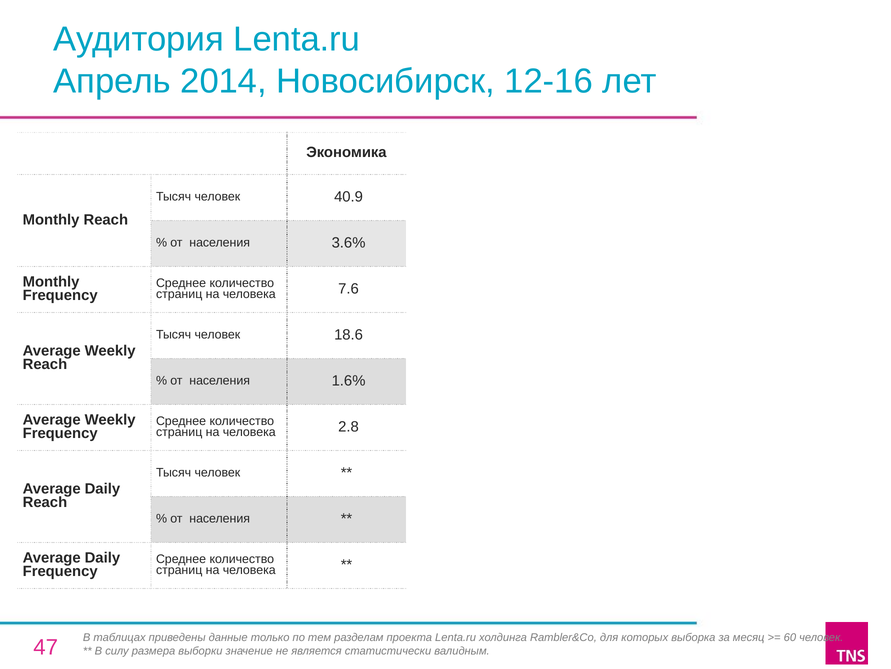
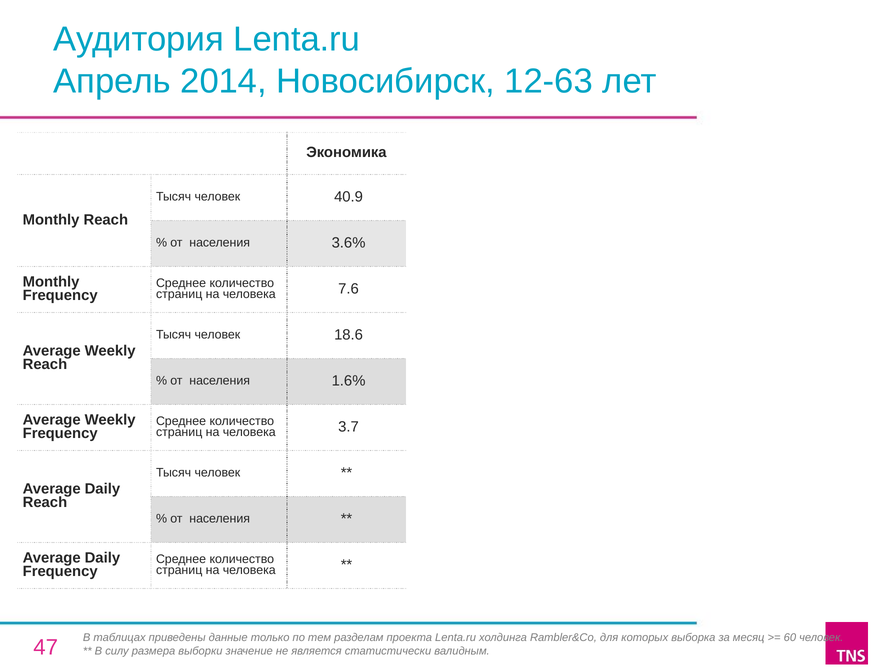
12-16: 12-16 -> 12-63 (549, 81)
2.8: 2.8 -> 3.7 (349, 426)
